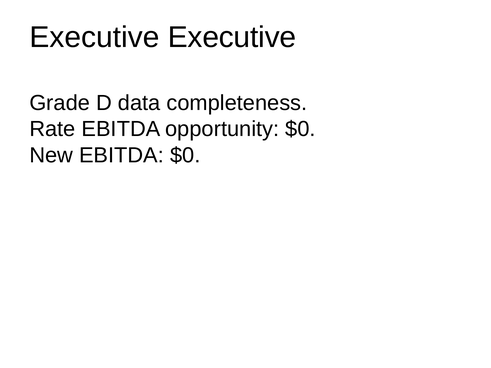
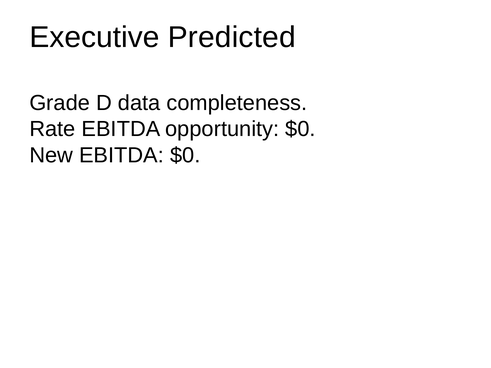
Executive Executive: Executive -> Predicted (232, 37)
